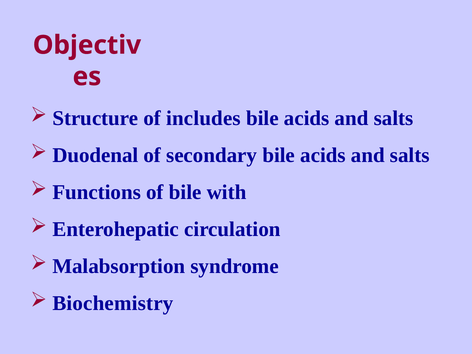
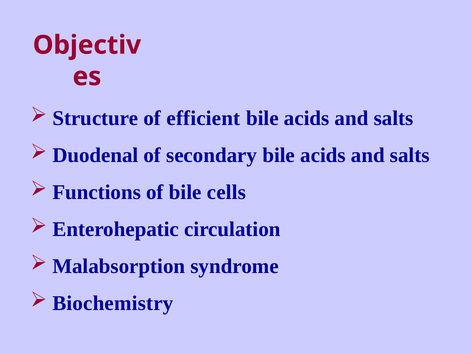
includes: includes -> efficient (203, 118)
with: with -> cells (227, 192)
